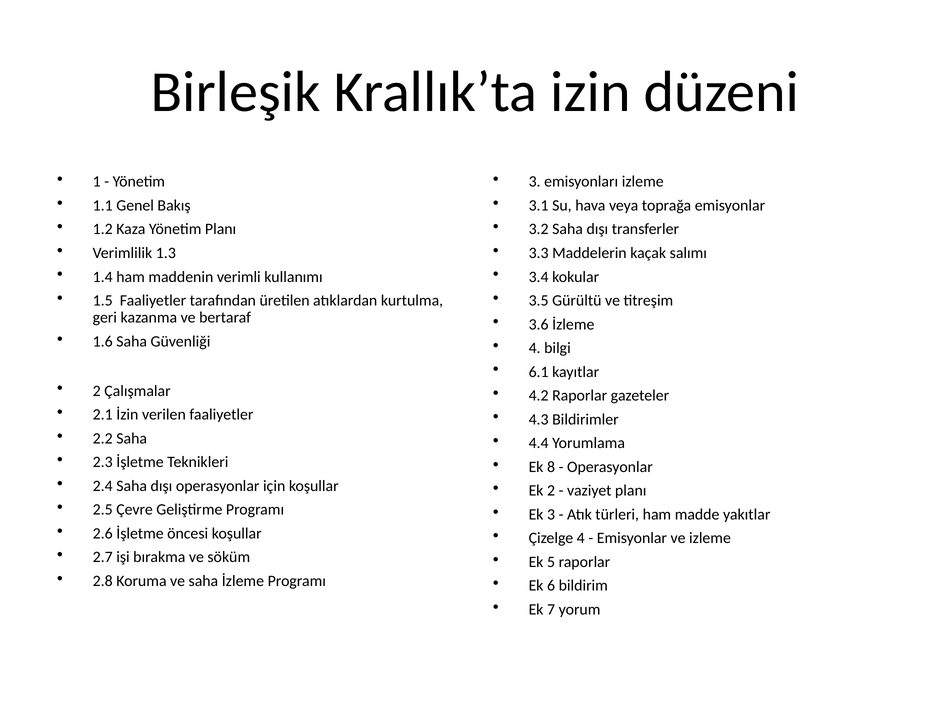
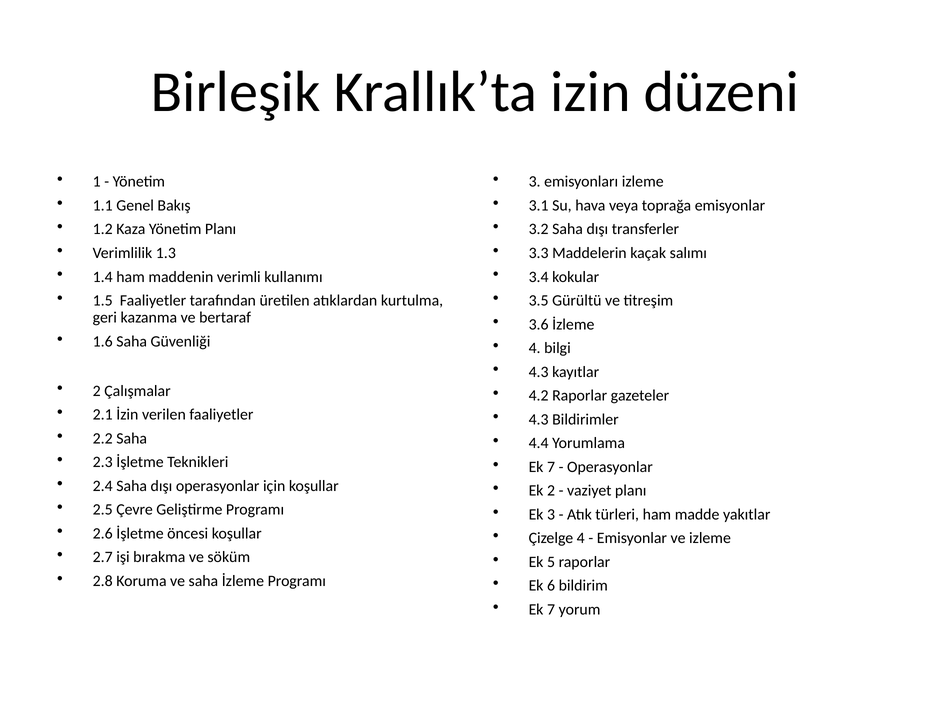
6.1: 6.1 -> 4.3 (539, 372)
8: 8 -> 7 (551, 467)
